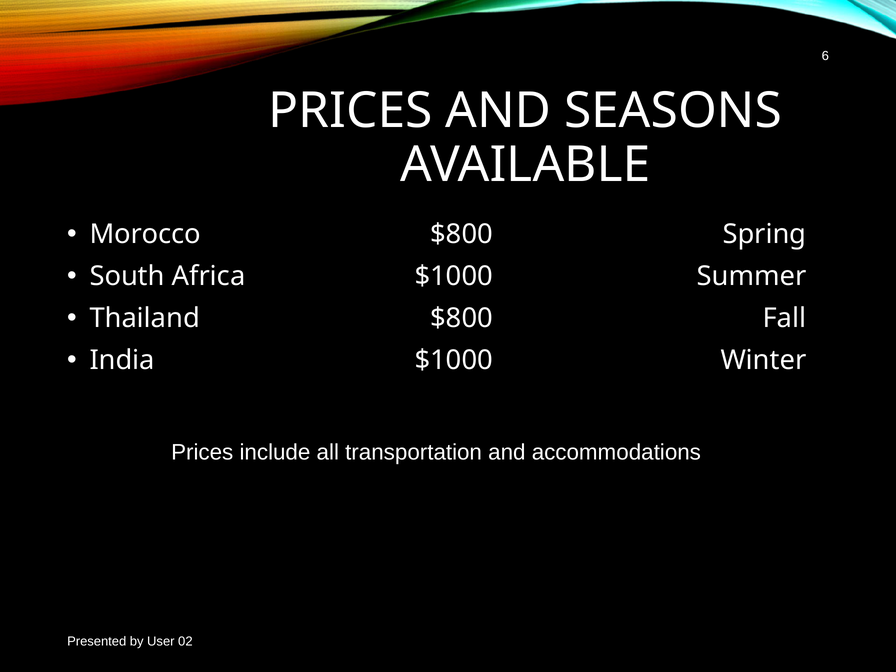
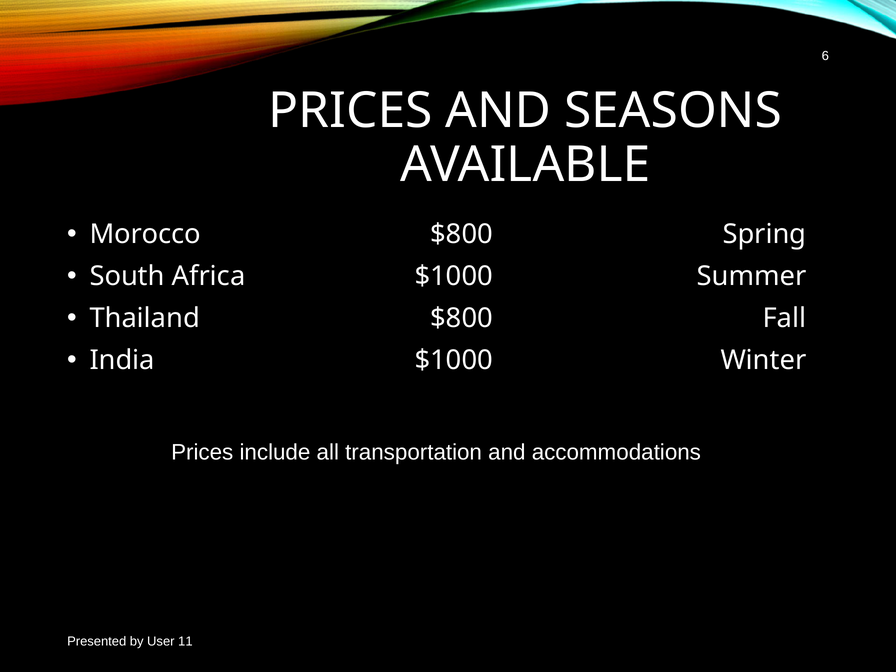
02: 02 -> 11 (185, 642)
